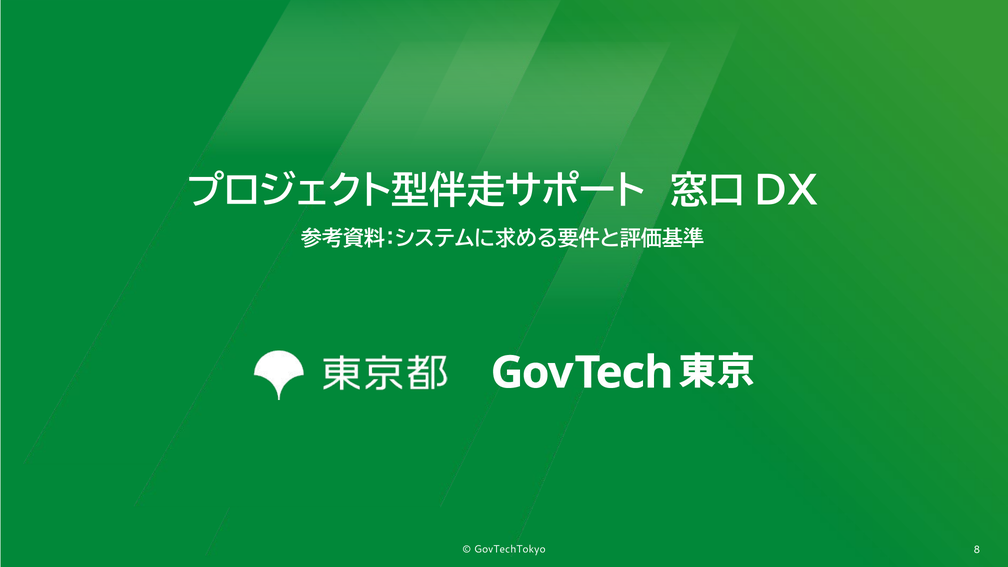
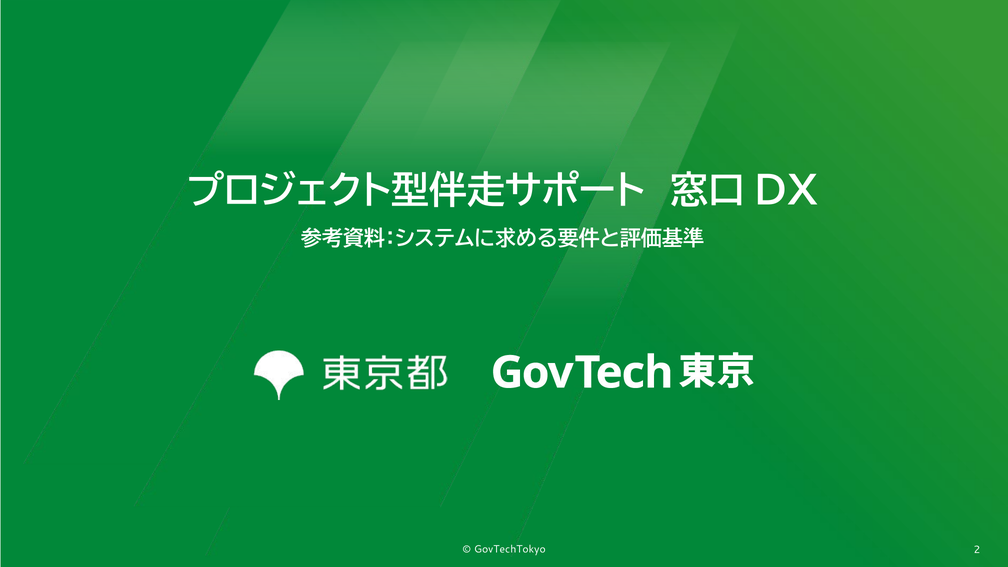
8: 8 -> 2 (977, 550)
